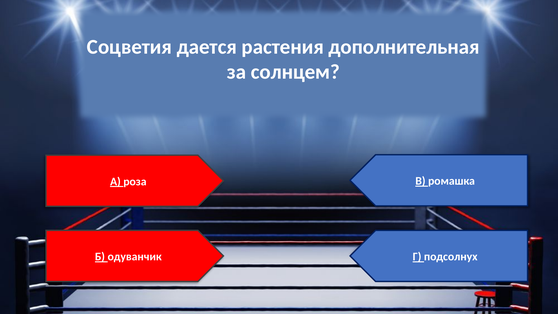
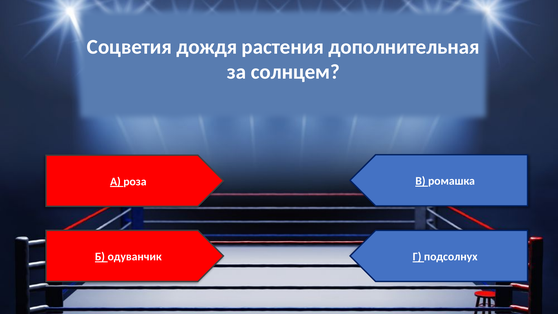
дается: дается -> дождя (207, 47)
